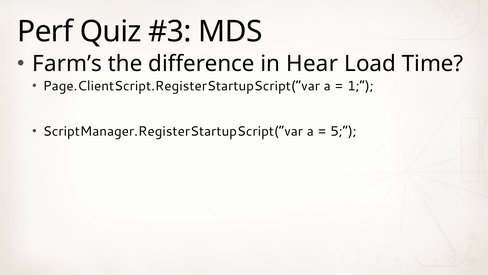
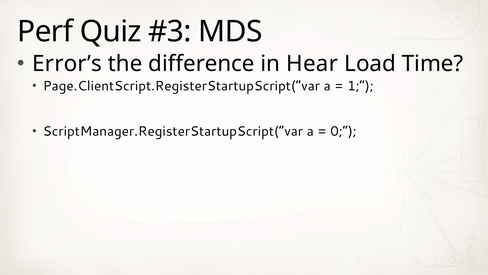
Farm’s: Farm’s -> Error’s (67, 64)
5: 5 -> 0 (343, 131)
